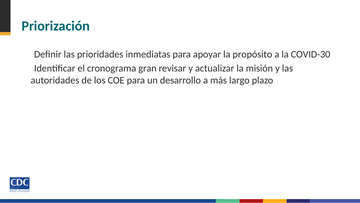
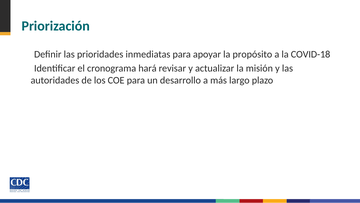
COVID-30: COVID-30 -> COVID-18 (311, 54)
gran: gran -> hará (147, 68)
